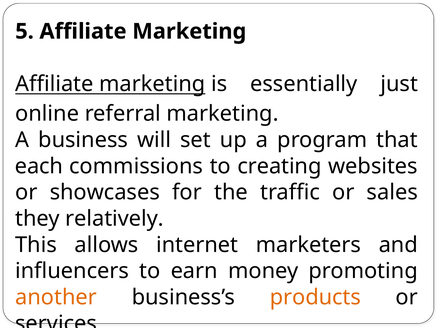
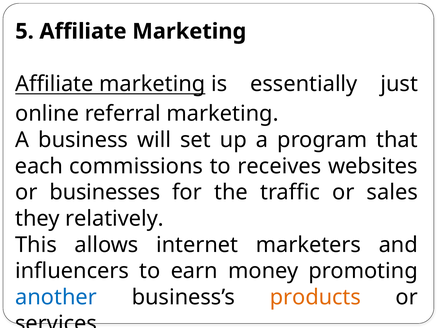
creating: creating -> receives (279, 166)
showcases: showcases -> businesses (105, 192)
another colour: orange -> blue (56, 297)
